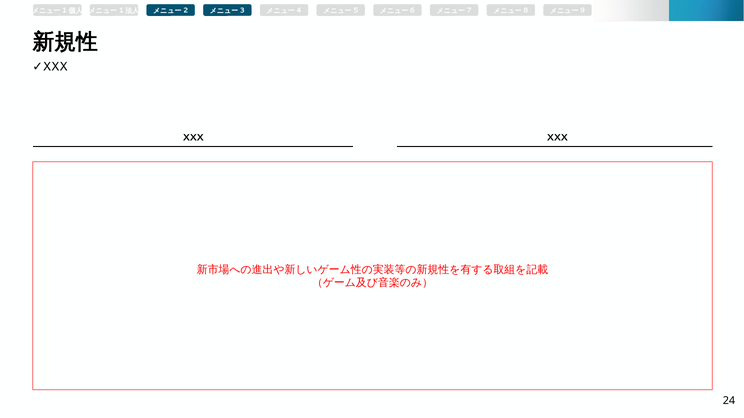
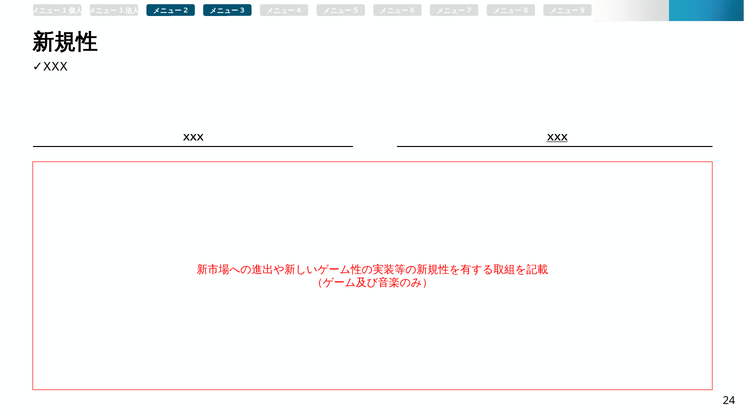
XXX underline: none -> present (557, 138)
